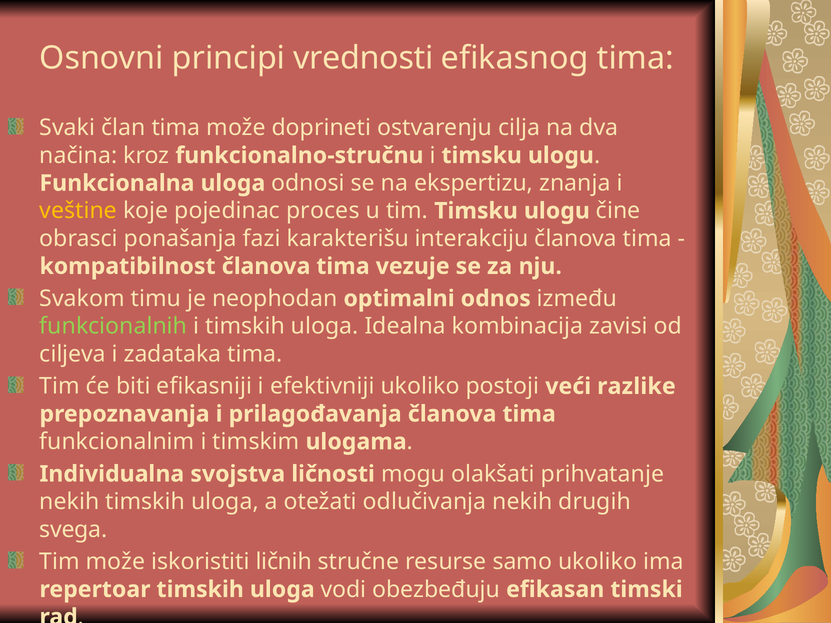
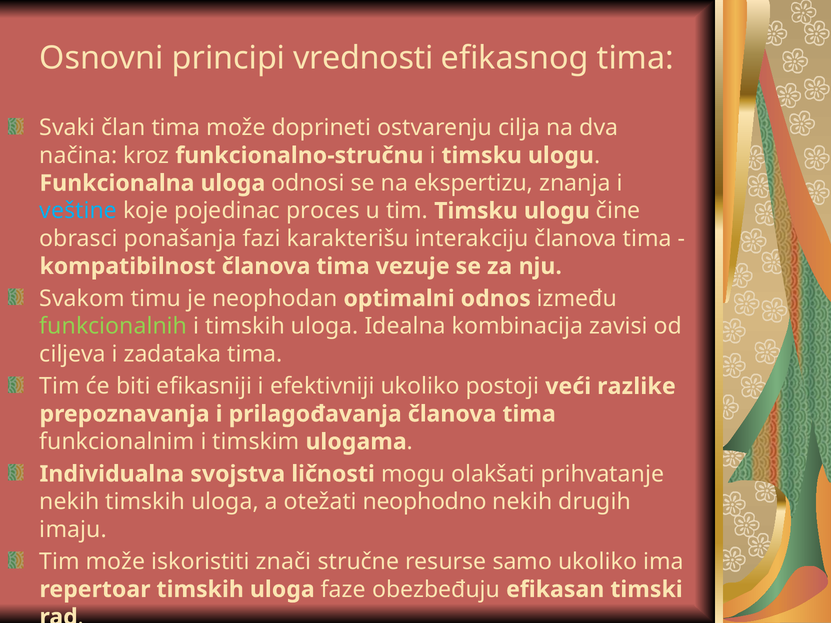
veštine colour: yellow -> light blue (78, 211)
odlučivanja: odlučivanja -> neophodno (425, 502)
svega: svega -> imaju (73, 530)
ličnih: ličnih -> znači (284, 562)
vodi: vodi -> faze (343, 590)
